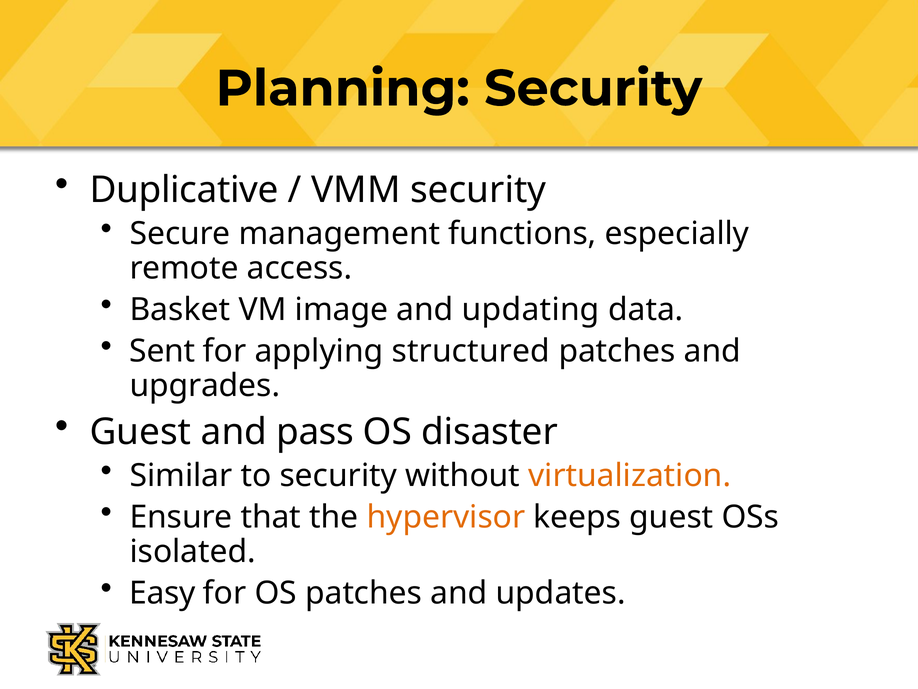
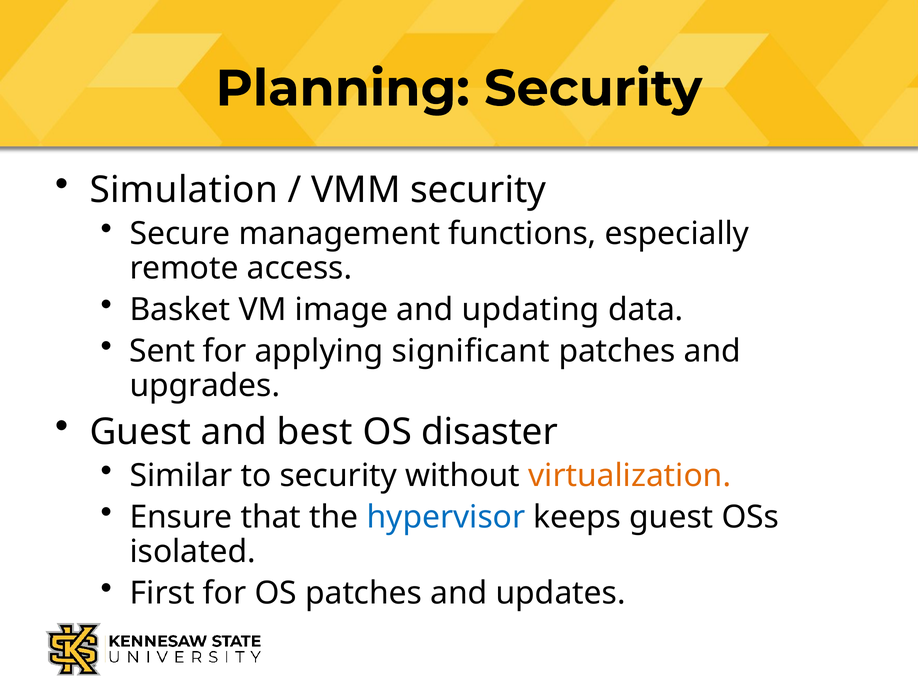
Duplicative: Duplicative -> Simulation (184, 190)
structured: structured -> significant (471, 351)
pass: pass -> best (315, 432)
hypervisor colour: orange -> blue (446, 517)
Easy: Easy -> First (162, 593)
